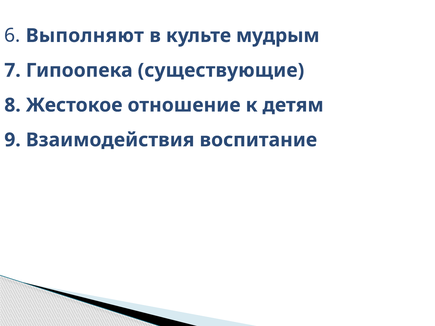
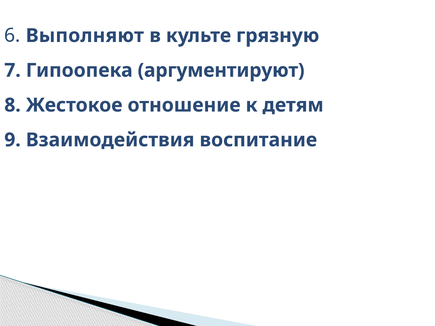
мудрым: мудрым -> грязную (278, 36)
существующие: существующие -> аргументируют (221, 70)
